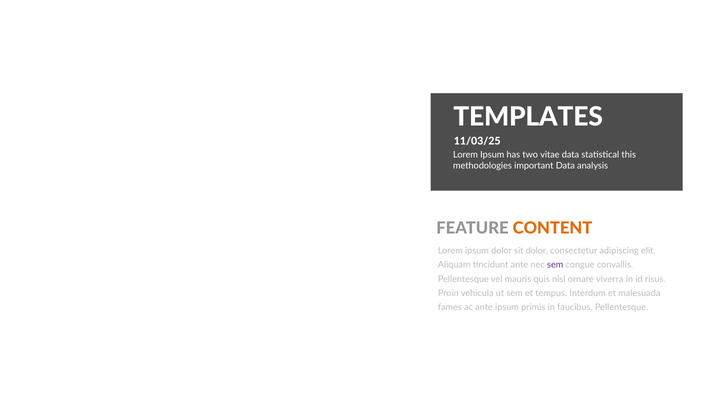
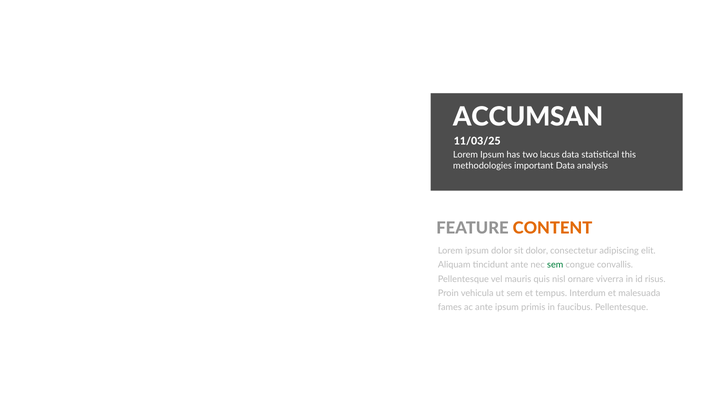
TEMPLATES: TEMPLATES -> ACCUMSAN (528, 117)
vitae: vitae -> lacus (550, 155)
sem colour: purple -> green (555, 265)
